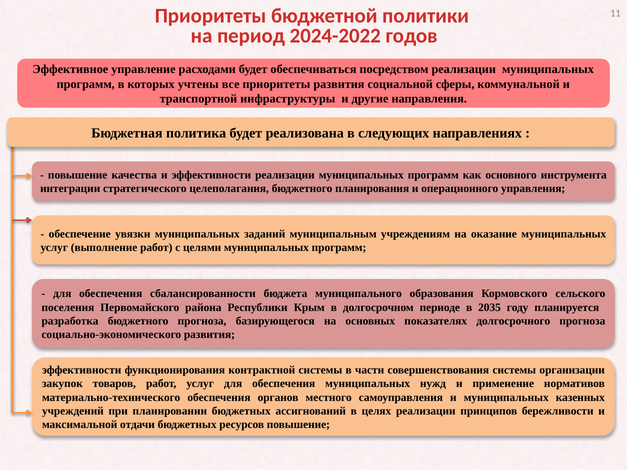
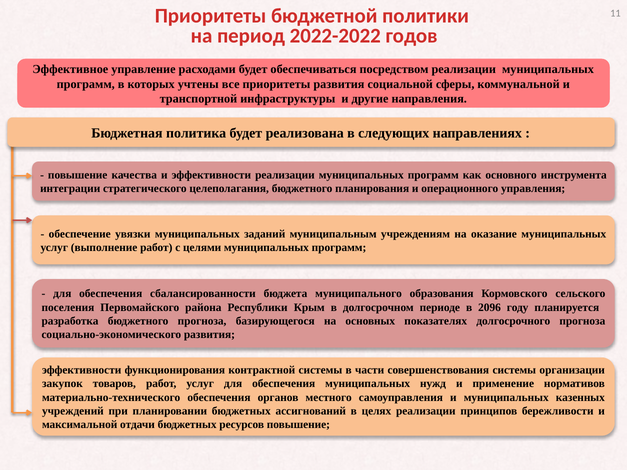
2024-2022: 2024-2022 -> 2022-2022 (335, 36)
2035: 2035 -> 2096 (490, 307)
